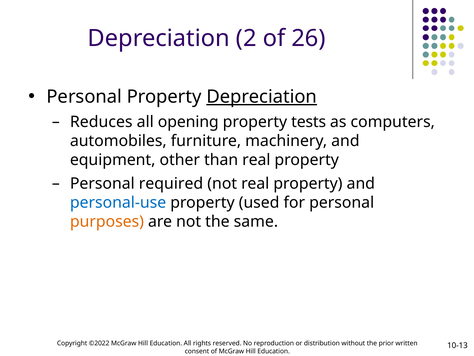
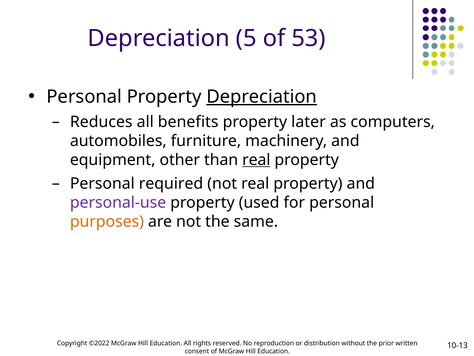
2: 2 -> 5 (246, 38)
26: 26 -> 53 (308, 38)
opening: opening -> benefits (188, 122)
tests: tests -> later (309, 122)
real underline: none -> present (256, 160)
personal-use colour: blue -> purple (118, 202)
